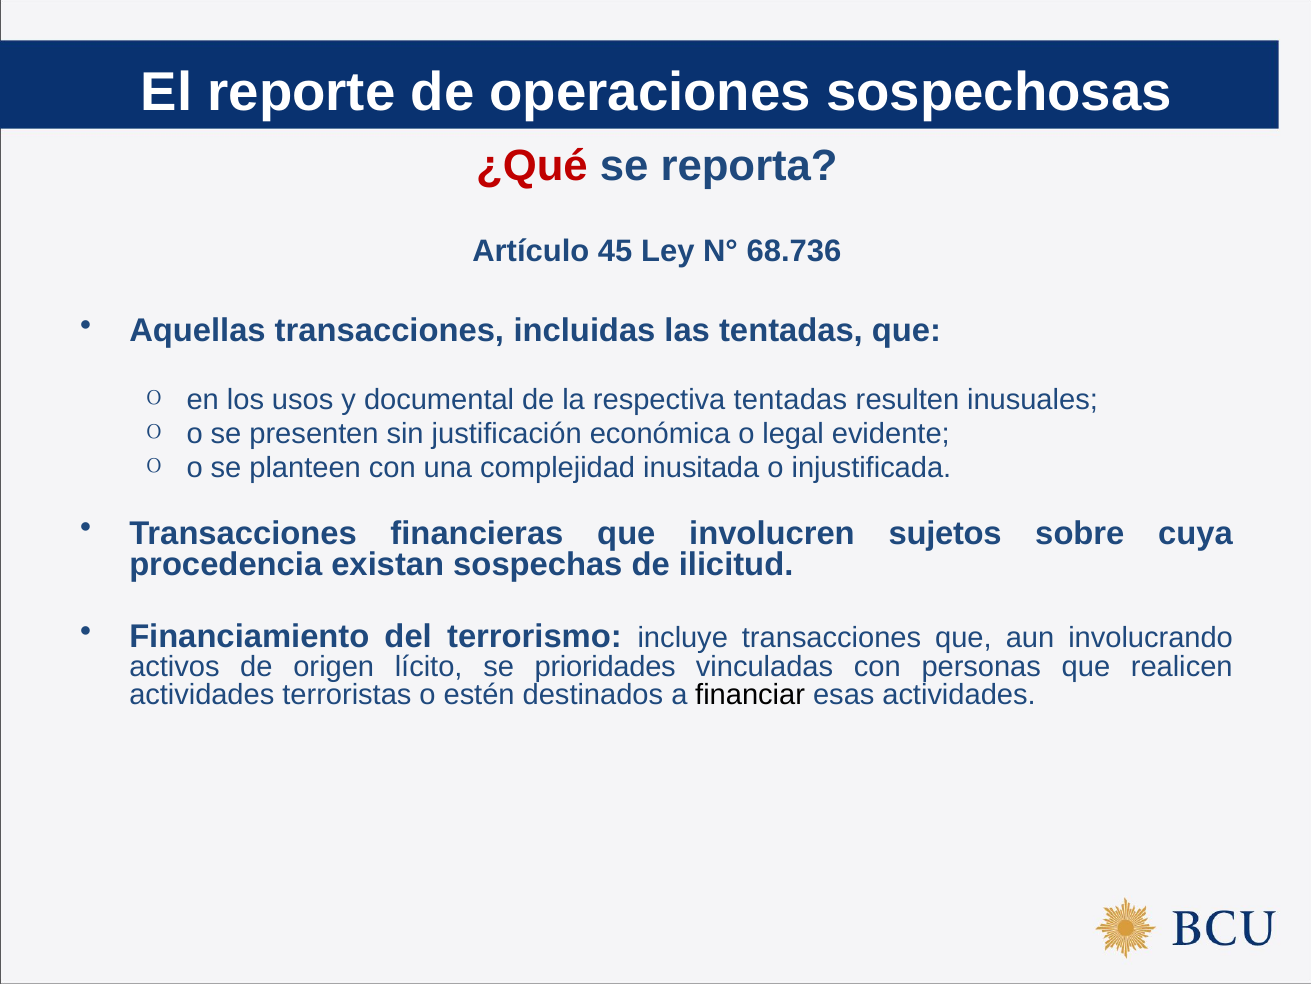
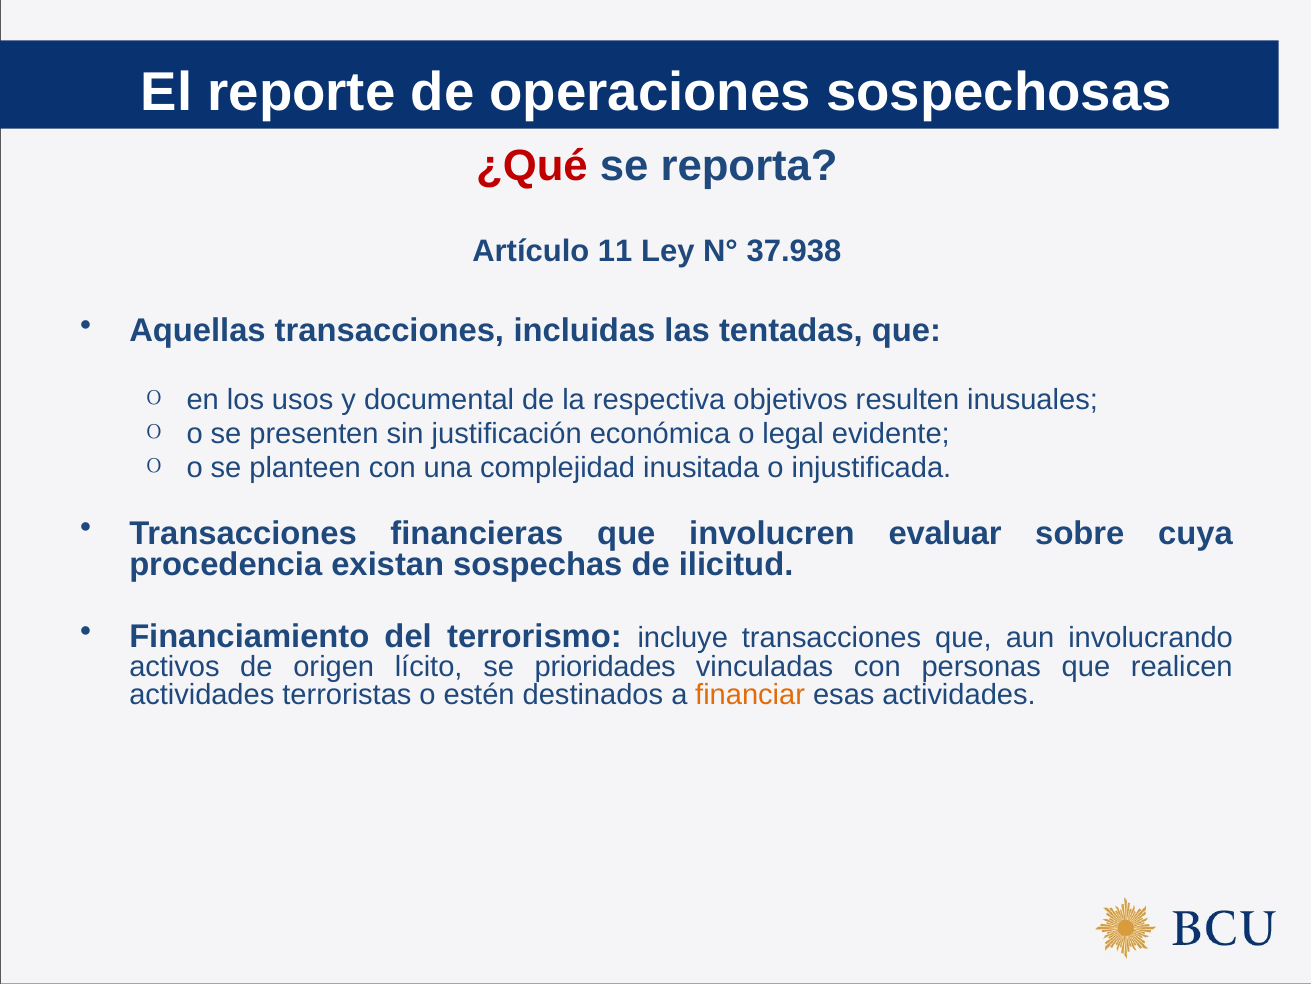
45: 45 -> 11 (615, 251)
68.736: 68.736 -> 37.938 (794, 251)
respectiva tentadas: tentadas -> objetivos (791, 400)
sujetos: sujetos -> evaluar (945, 533)
financiar colour: black -> orange (750, 694)
